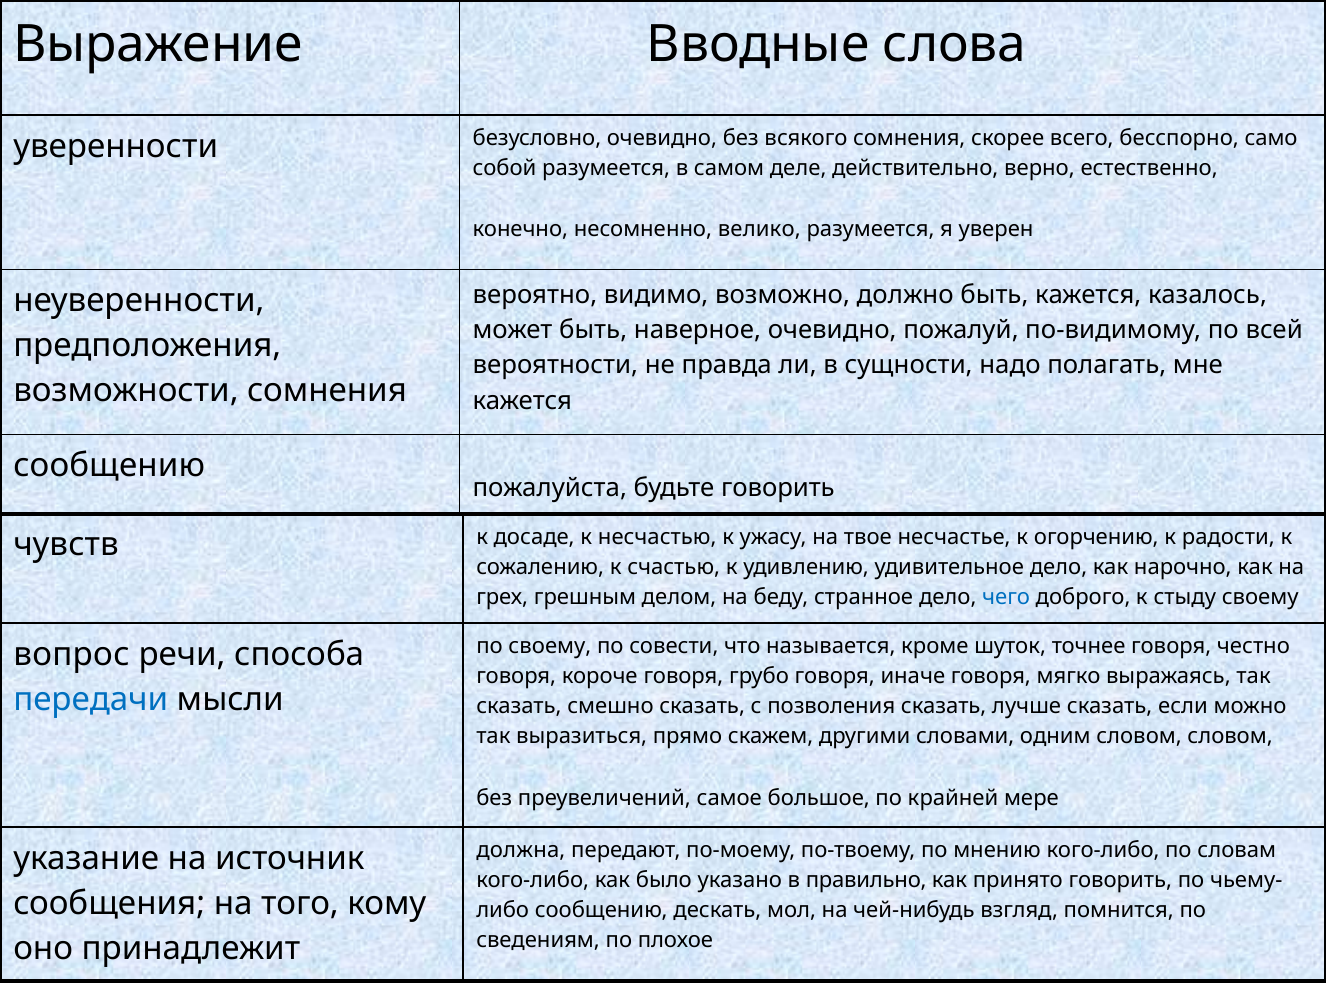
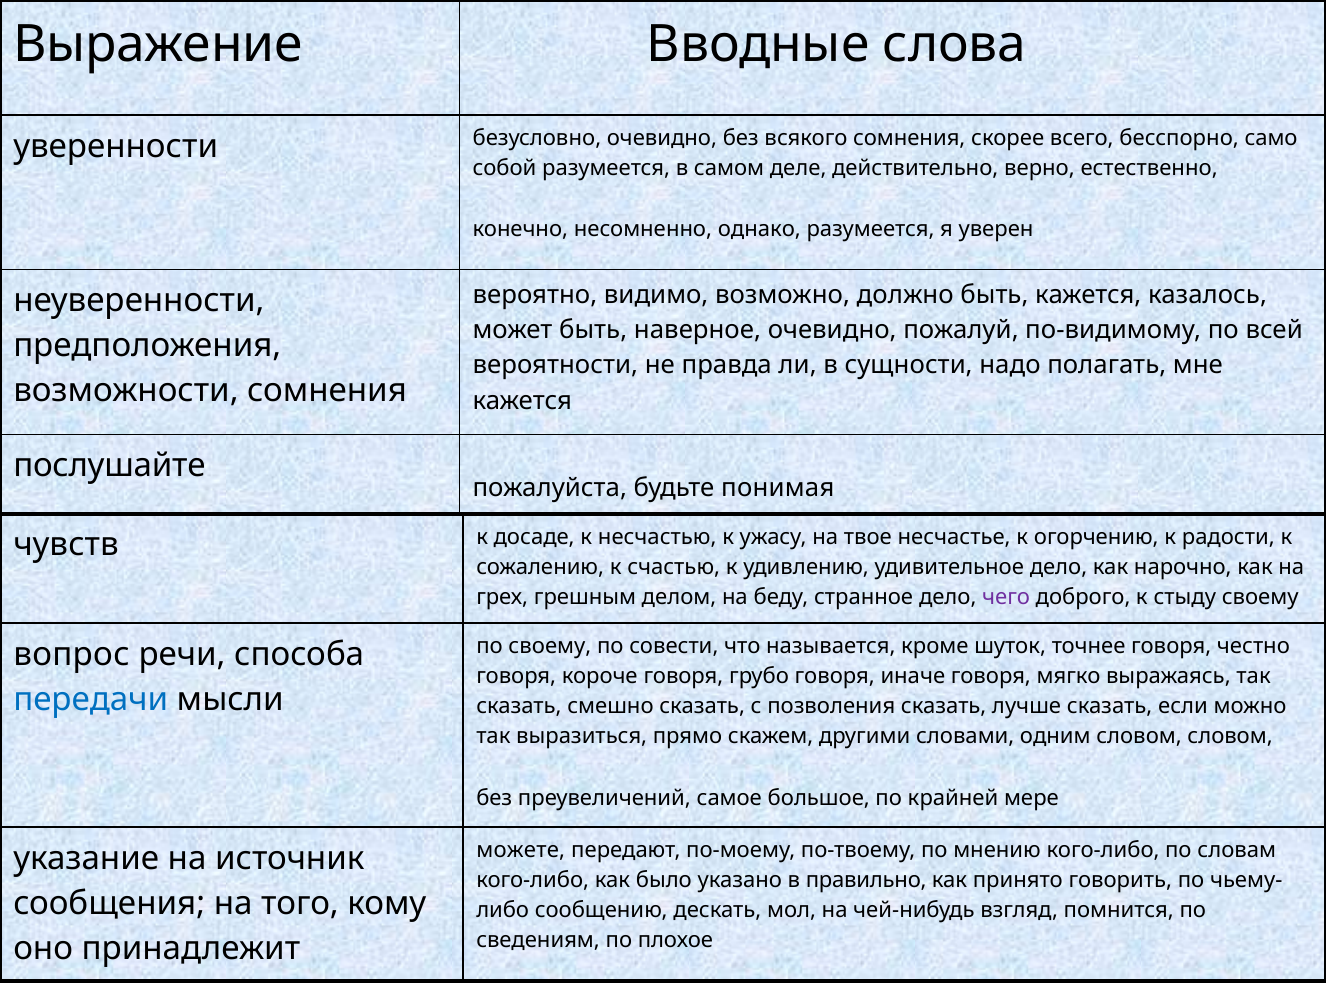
велико: велико -> однако (759, 230)
сообщению: сообщению -> послушайте (109, 465)
будьте говорить: говорить -> понимая (778, 487)
чего colour: blue -> purple (1006, 597)
должна: должна -> можете (521, 850)
